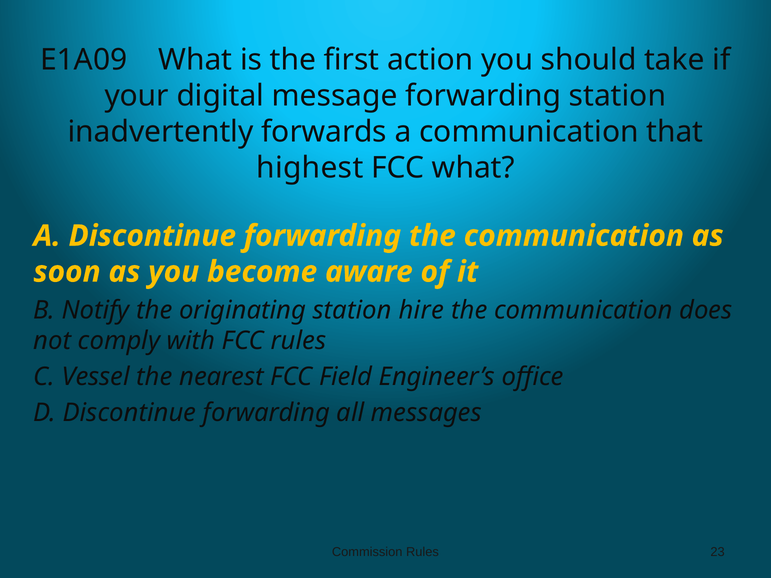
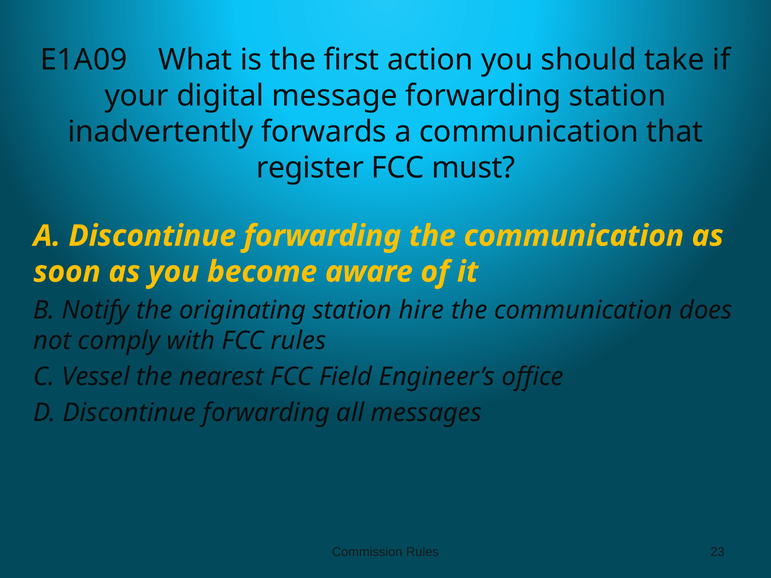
highest: highest -> register (310, 168)
FCC what: what -> must (474, 168)
